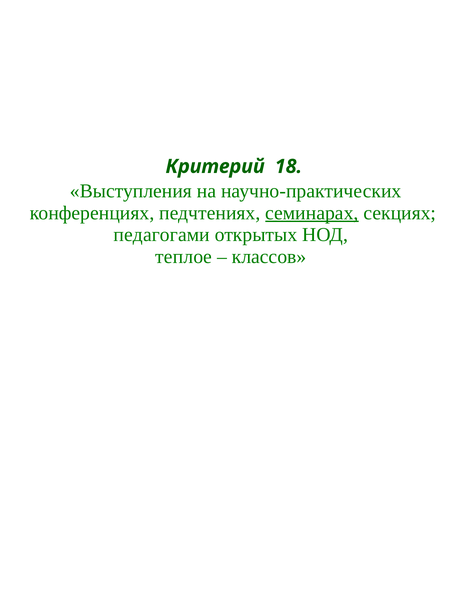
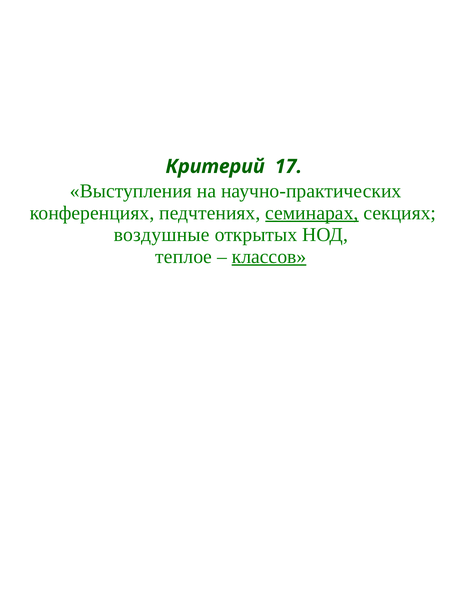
18: 18 -> 17 (288, 166)
педагогами: педагогами -> воздушные (162, 235)
классов underline: none -> present (269, 257)
